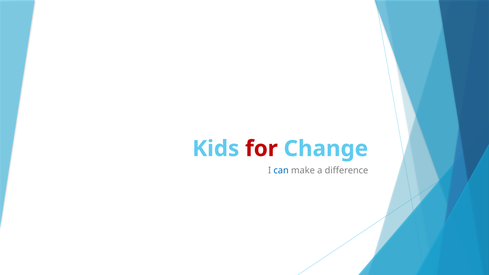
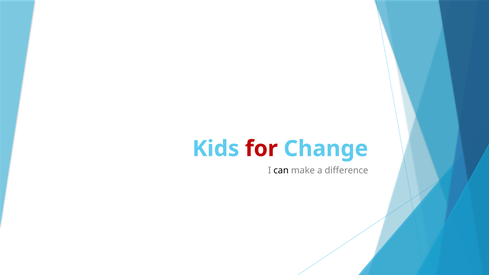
can colour: blue -> black (281, 170)
